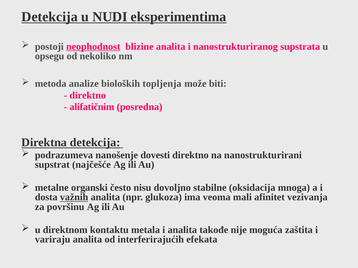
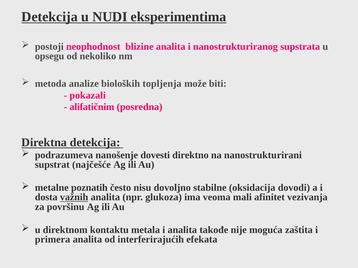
neophodnost underline: present -> none (93, 47)
direktno: direktno -> pokazali (88, 95)
organski: organski -> poznatih (89, 188)
mnoga: mnoga -> dovodi (294, 188)
variraju: variraju -> primera (53, 240)
